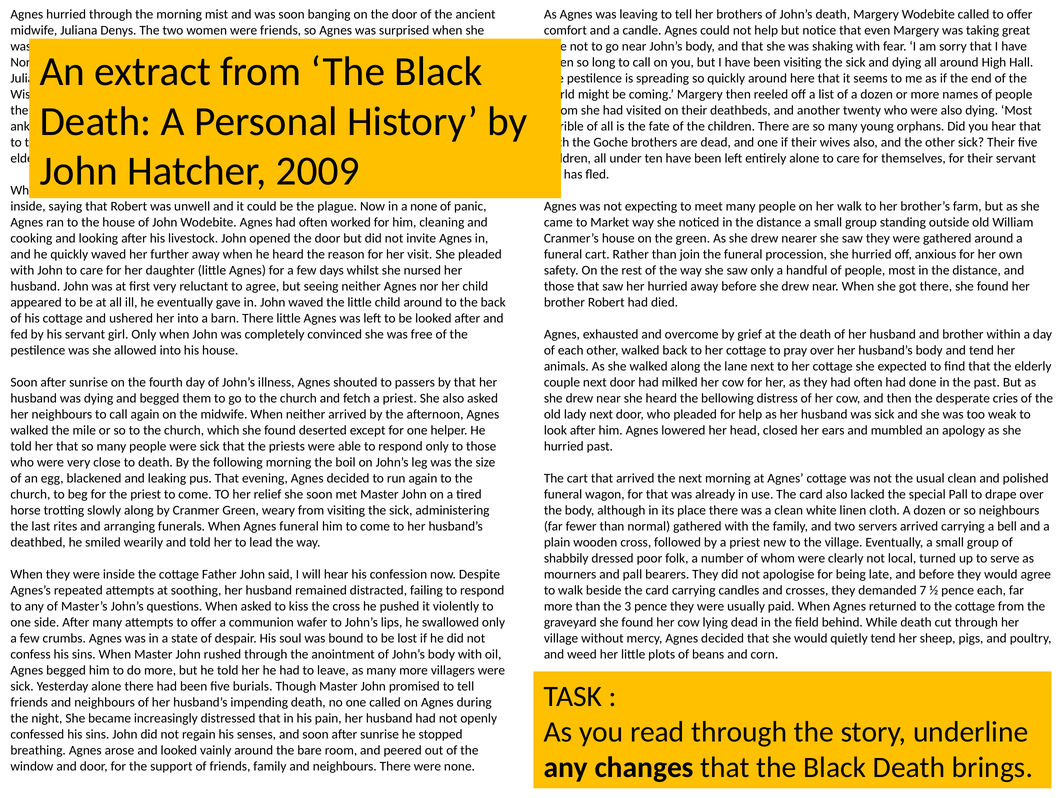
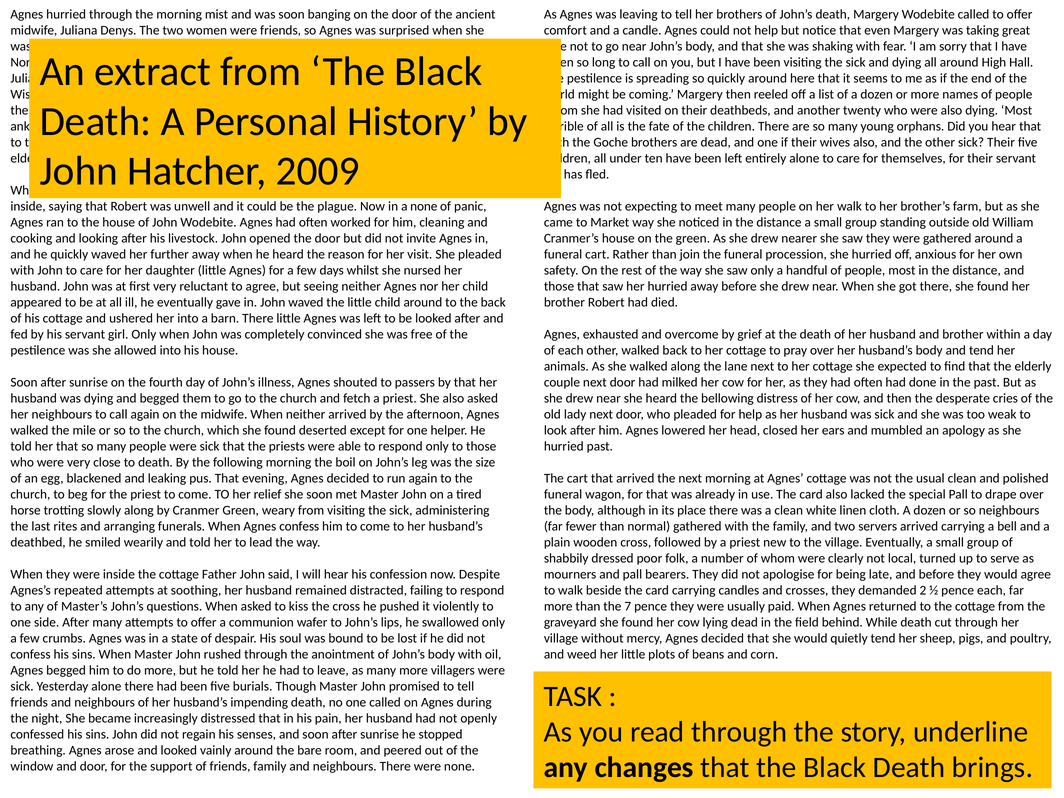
Agnes funeral: funeral -> confess (299, 526)
7: 7 -> 2 (923, 590)
3: 3 -> 7 (628, 606)
